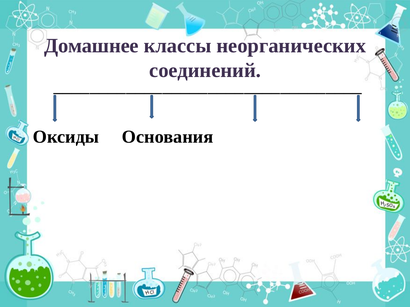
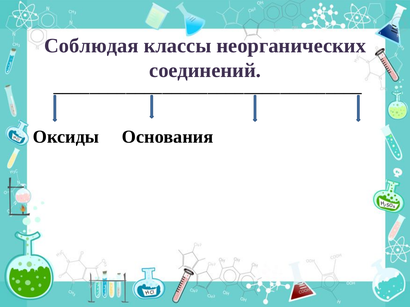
Домашнее: Домашнее -> Соблюдая (91, 46)
